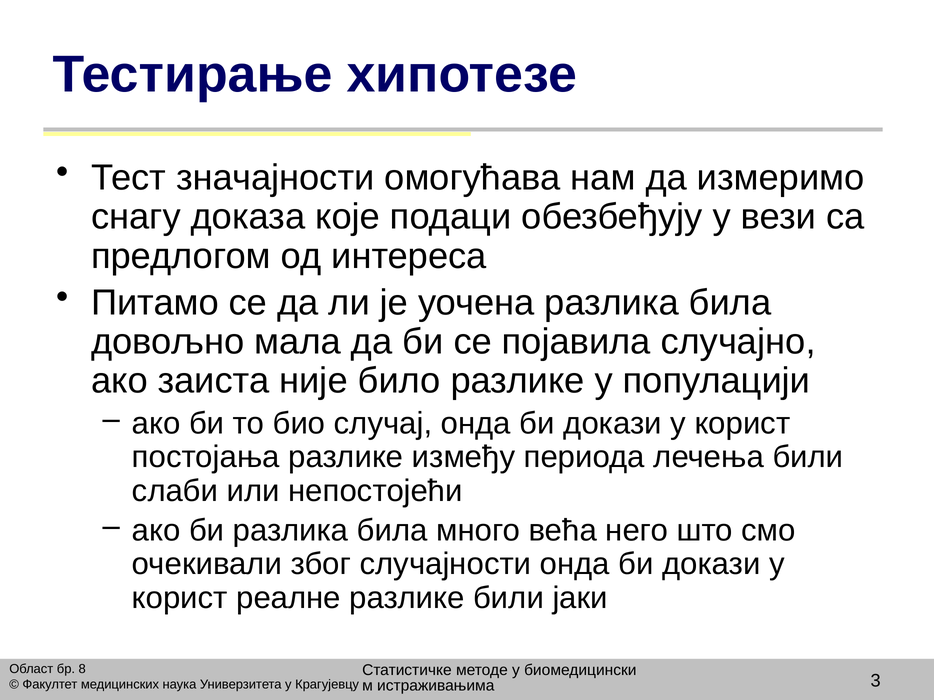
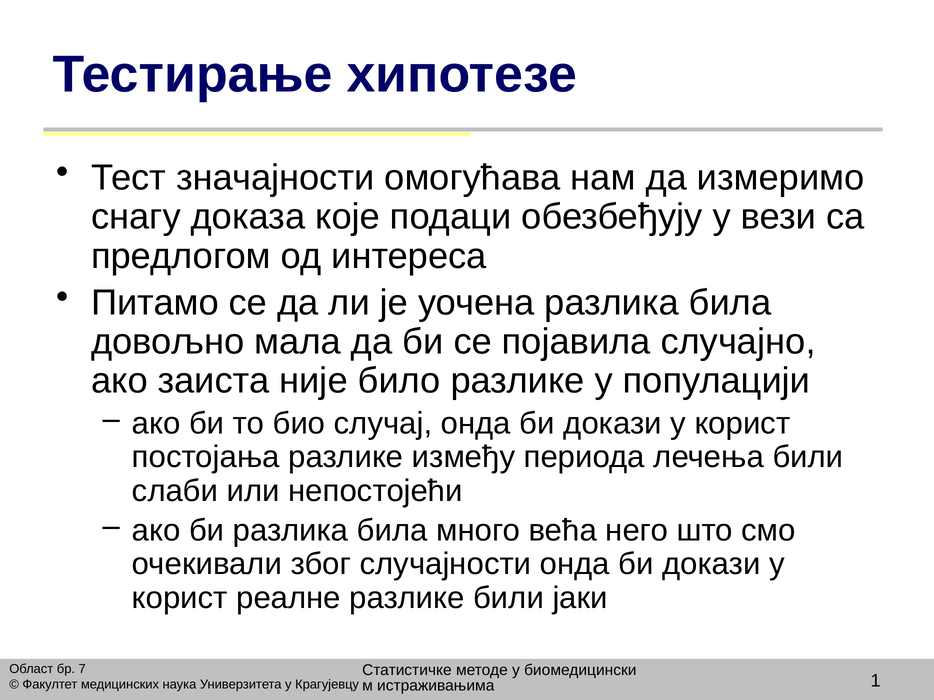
8: 8 -> 7 (82, 670)
3: 3 -> 1 (876, 681)
